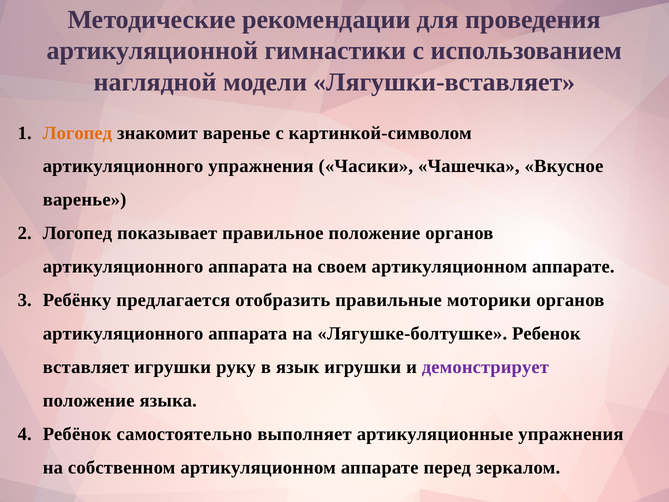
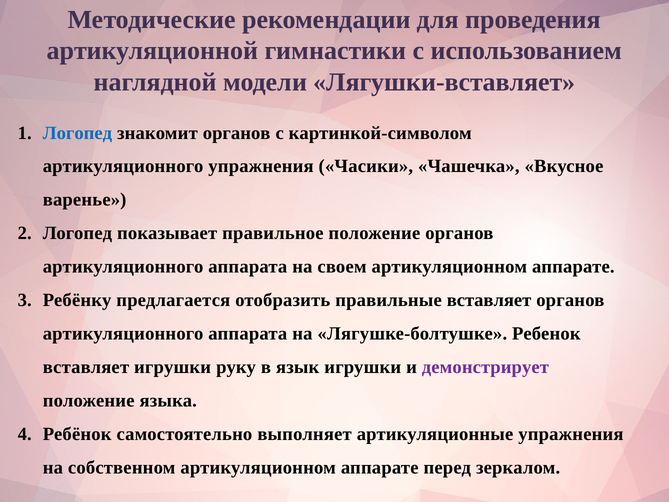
Логопед colour: orange -> blue (77, 133)
знакомит варенье: варенье -> органов (237, 133)
правильные моторики: моторики -> вставляет (489, 300)
